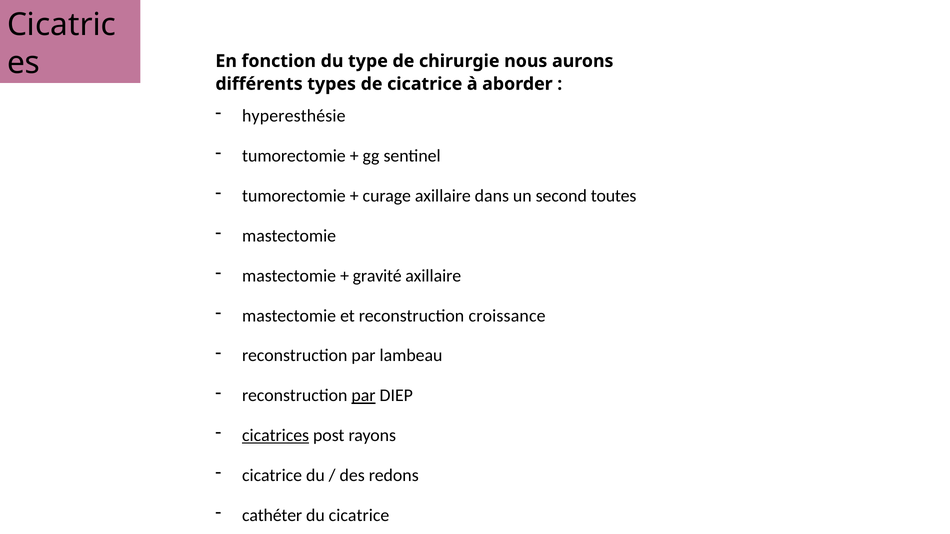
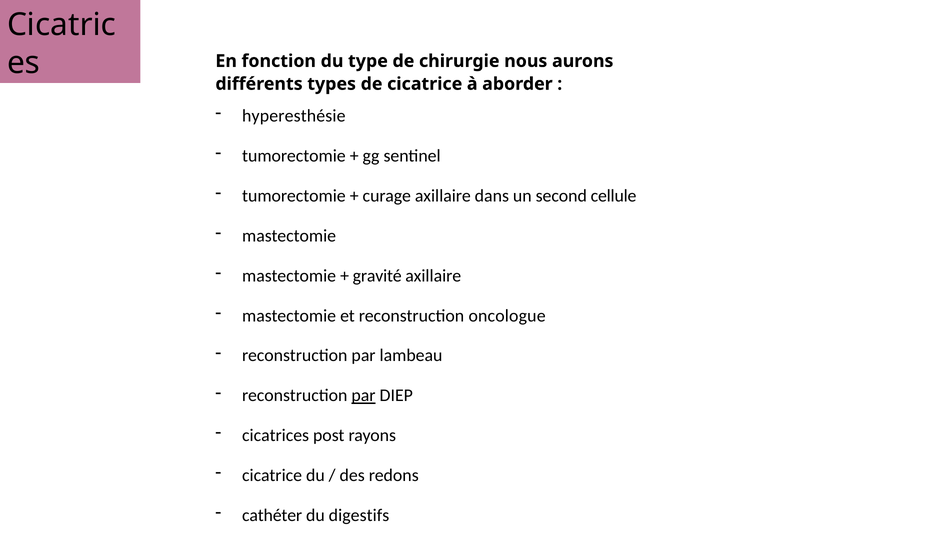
toutes: toutes -> cellule (614, 196)
croissance: croissance -> oncologue (507, 316)
cicatrices underline: present -> none (276, 436)
du cicatrice: cicatrice -> digestifs (359, 516)
